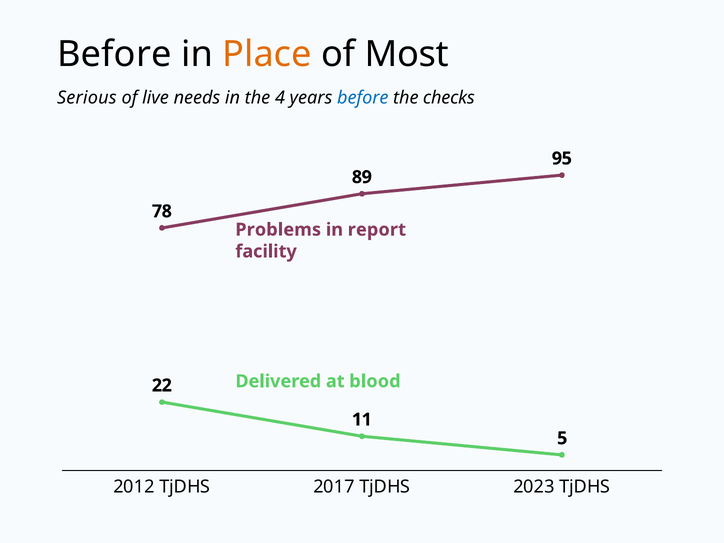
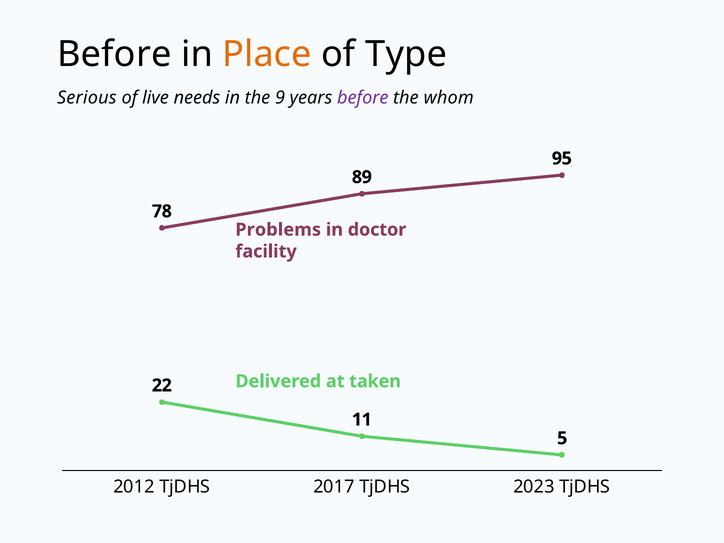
Most: Most -> Type (406, 54)
4: 4 -> 9 (280, 98)
before colour: blue -> purple (363, 98)
checks: checks -> whom (449, 98)
report: report -> doctor (377, 230)
blood: blood -> taken (375, 381)
